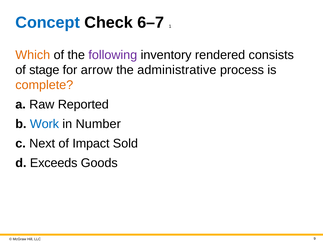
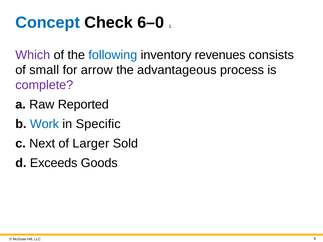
6–7: 6–7 -> 6–0 (151, 23)
Which colour: orange -> purple (33, 55)
following colour: purple -> blue (113, 55)
rendered: rendered -> revenues (220, 55)
stage: stage -> small (44, 70)
administrative: administrative -> advantageous (177, 70)
complete colour: orange -> purple (44, 85)
Number: Number -> Specific (98, 124)
Impact: Impact -> Larger (91, 144)
